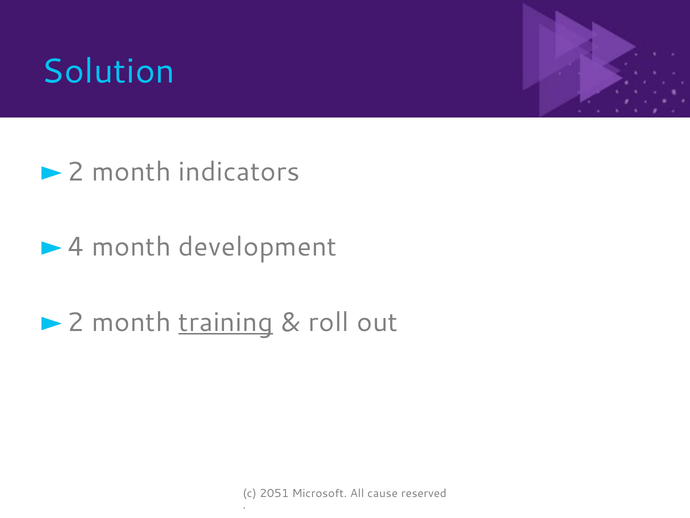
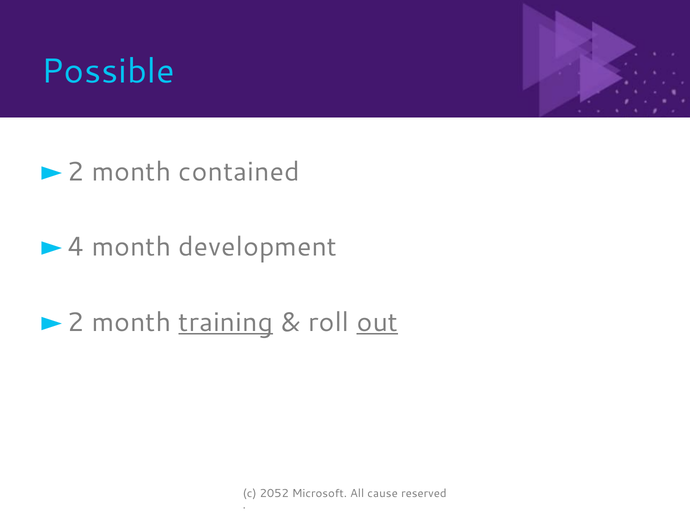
Solution: Solution -> Possible (108, 71)
indicators: indicators -> contained (239, 172)
out underline: none -> present (377, 322)
2051: 2051 -> 2052 (274, 493)
